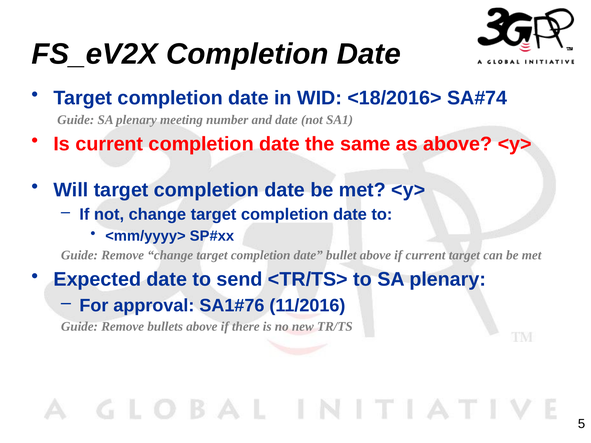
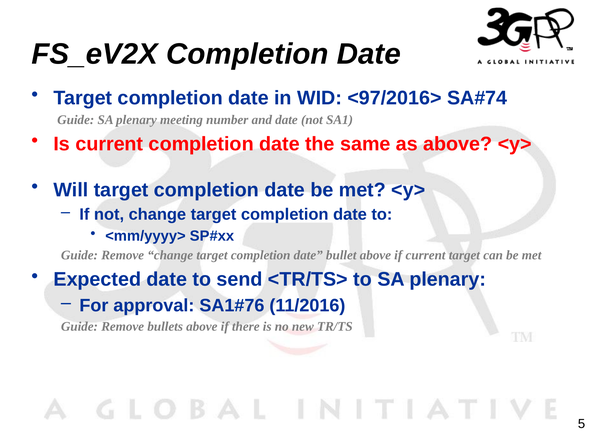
<18/2016>: <18/2016> -> <97/2016> (394, 98)
